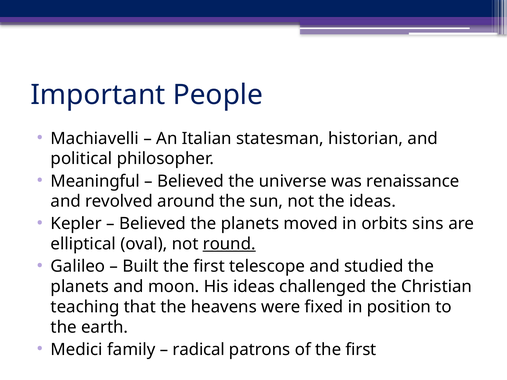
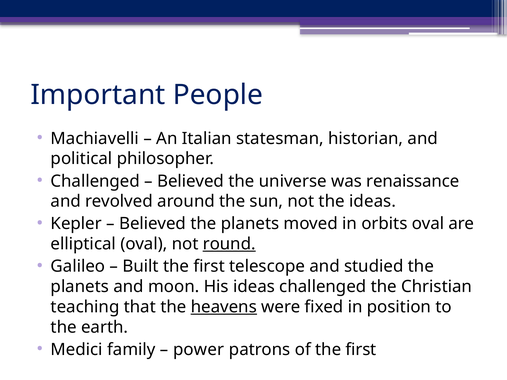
Meaningful: Meaningful -> Challenged (95, 181)
orbits sins: sins -> oval (428, 224)
heavens underline: none -> present (224, 307)
radical: radical -> power (199, 350)
